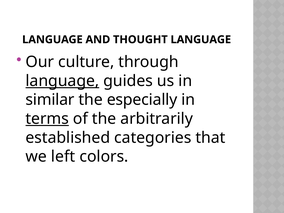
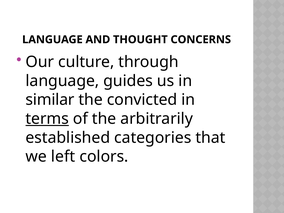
THOUGHT LANGUAGE: LANGUAGE -> CONCERNS (201, 40)
language underline: present -> none (62, 81)
especially: especially -> convicted (142, 100)
